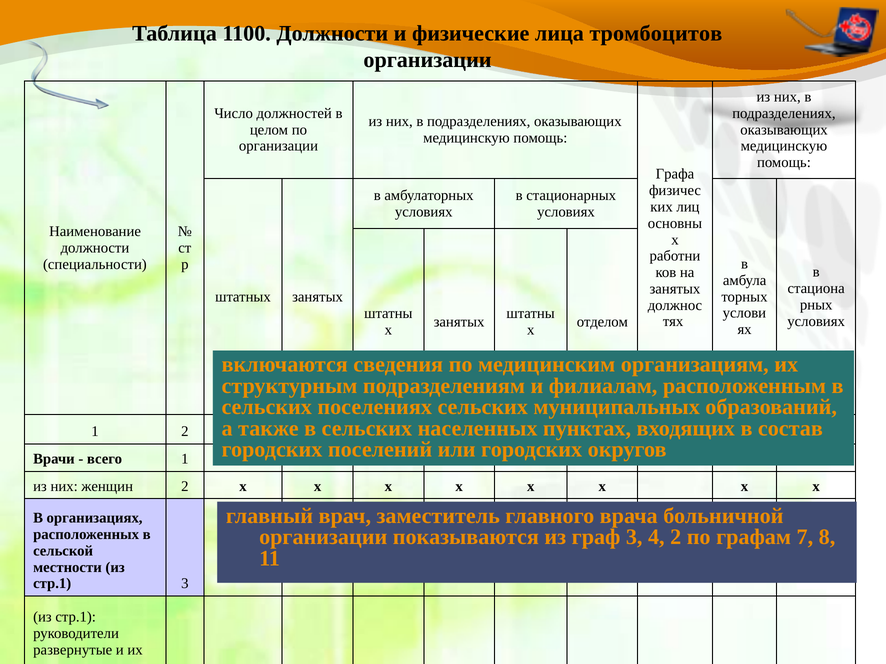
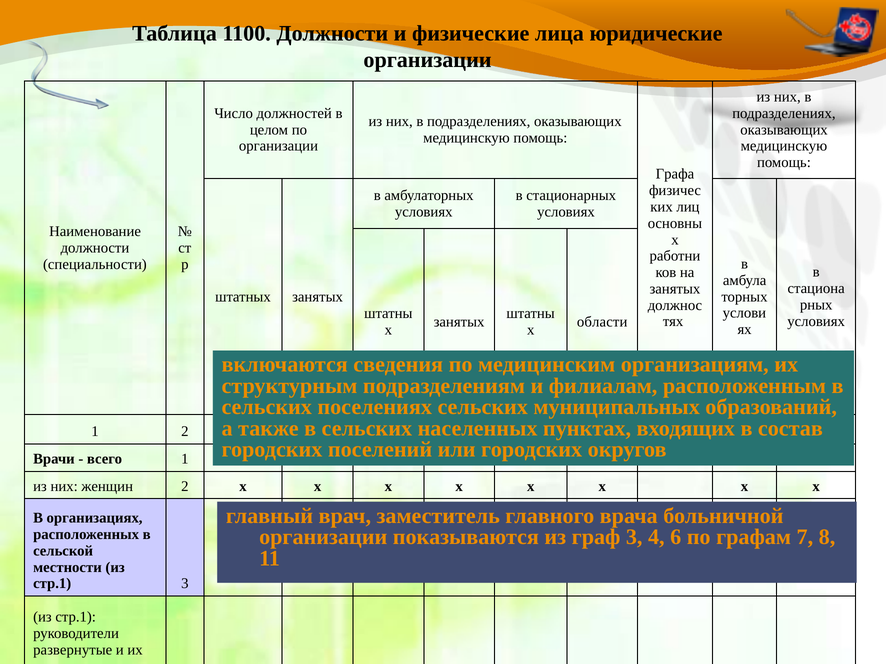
тромбоцитов: тромбоцитов -> юридические (656, 33)
отделом: отделом -> области (602, 322)
4 2: 2 -> 6 (676, 537)
